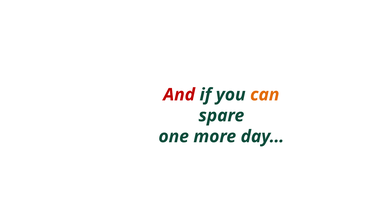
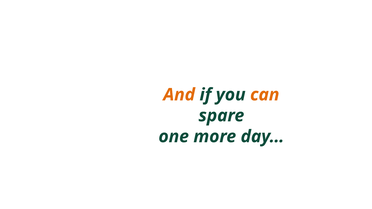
And colour: red -> orange (179, 95)
